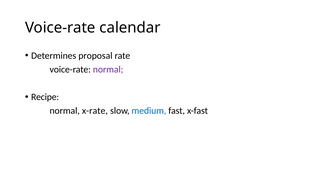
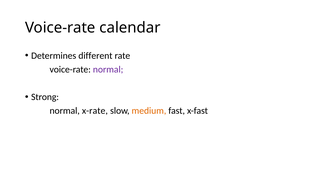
proposal: proposal -> different (95, 55)
Recipe: Recipe -> Strong (45, 97)
medium colour: blue -> orange (149, 110)
